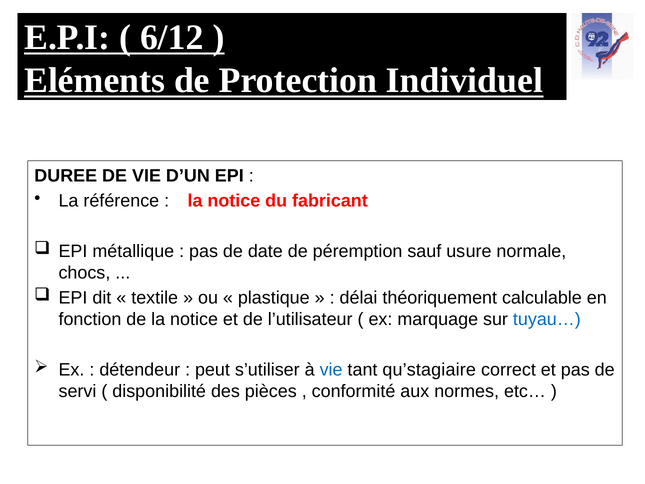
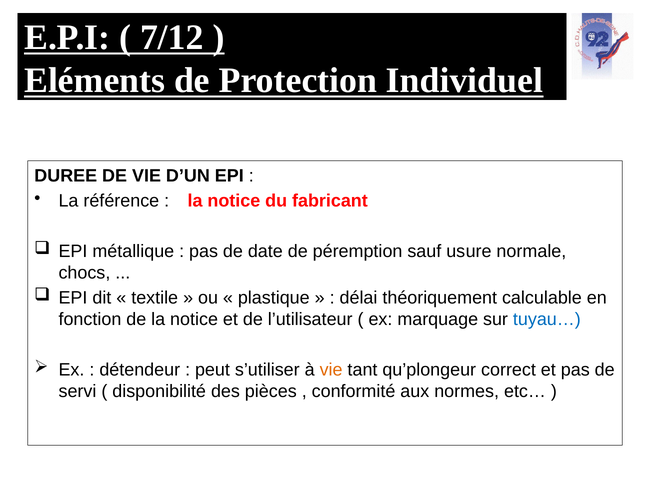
6/12: 6/12 -> 7/12 (172, 37)
vie colour: blue -> orange (331, 369)
qu’stagiaire: qu’stagiaire -> qu’plongeur (429, 369)
